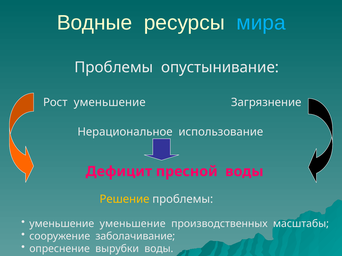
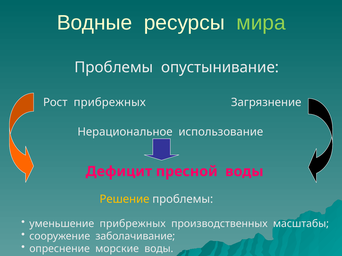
мира colour: light blue -> light green (261, 23)
Рост уменьшение: уменьшение -> прибрежных (110, 103)
уменьшение уменьшение: уменьшение -> прибрежных (133, 224)
вырубки: вырубки -> морские (117, 249)
